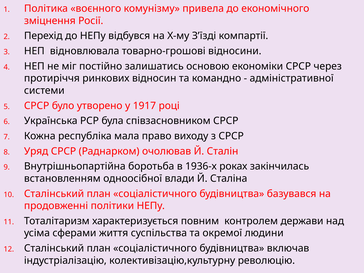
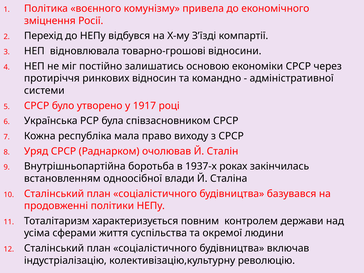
1936-х: 1936-х -> 1937-х (201, 166)
